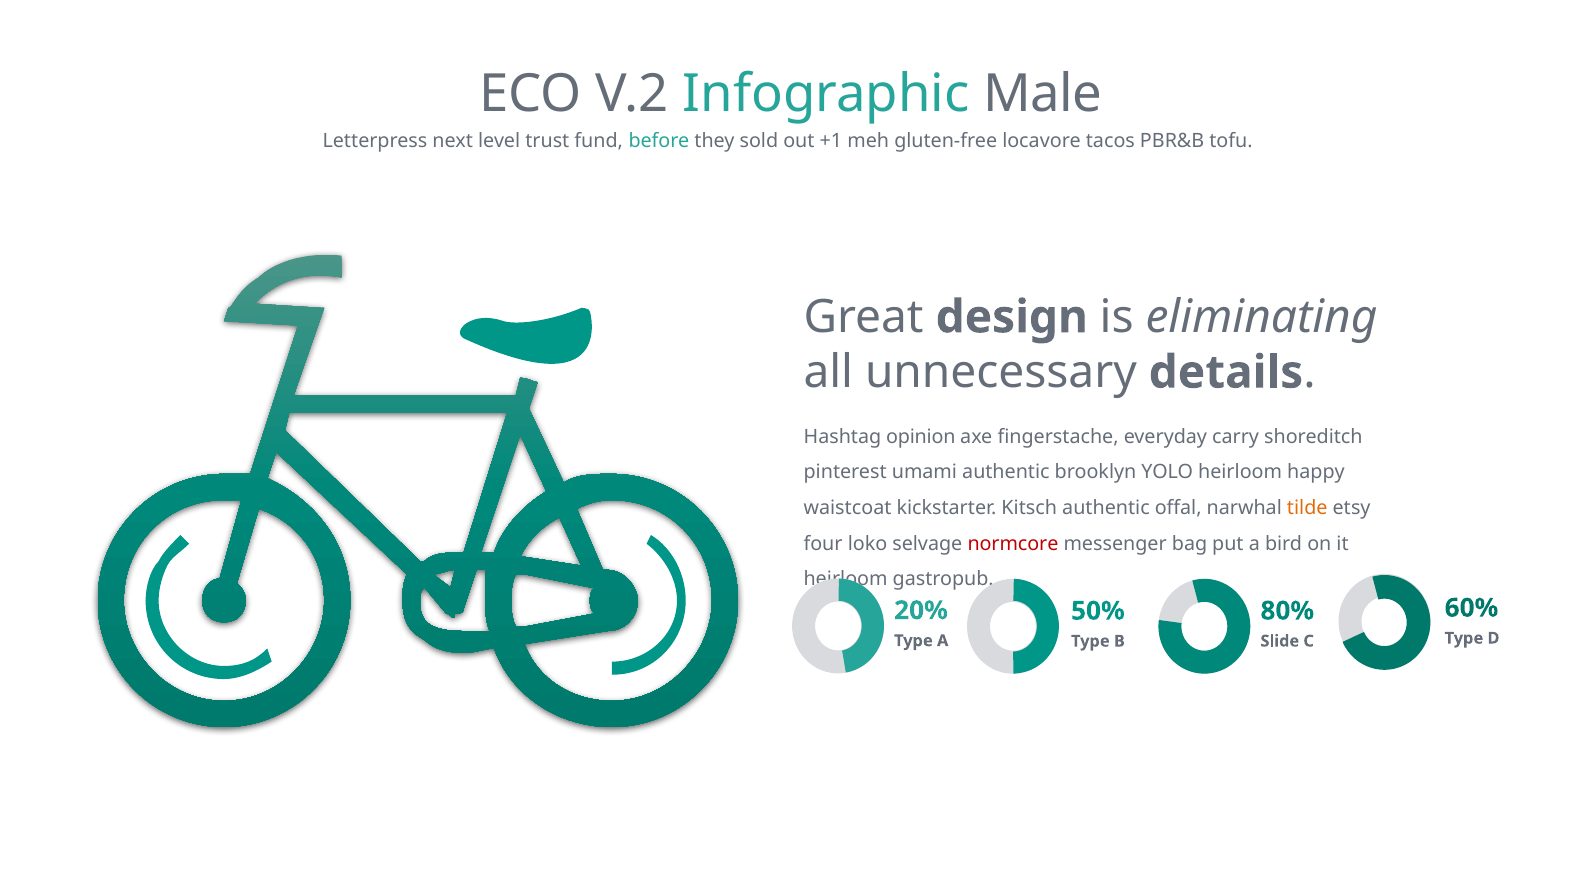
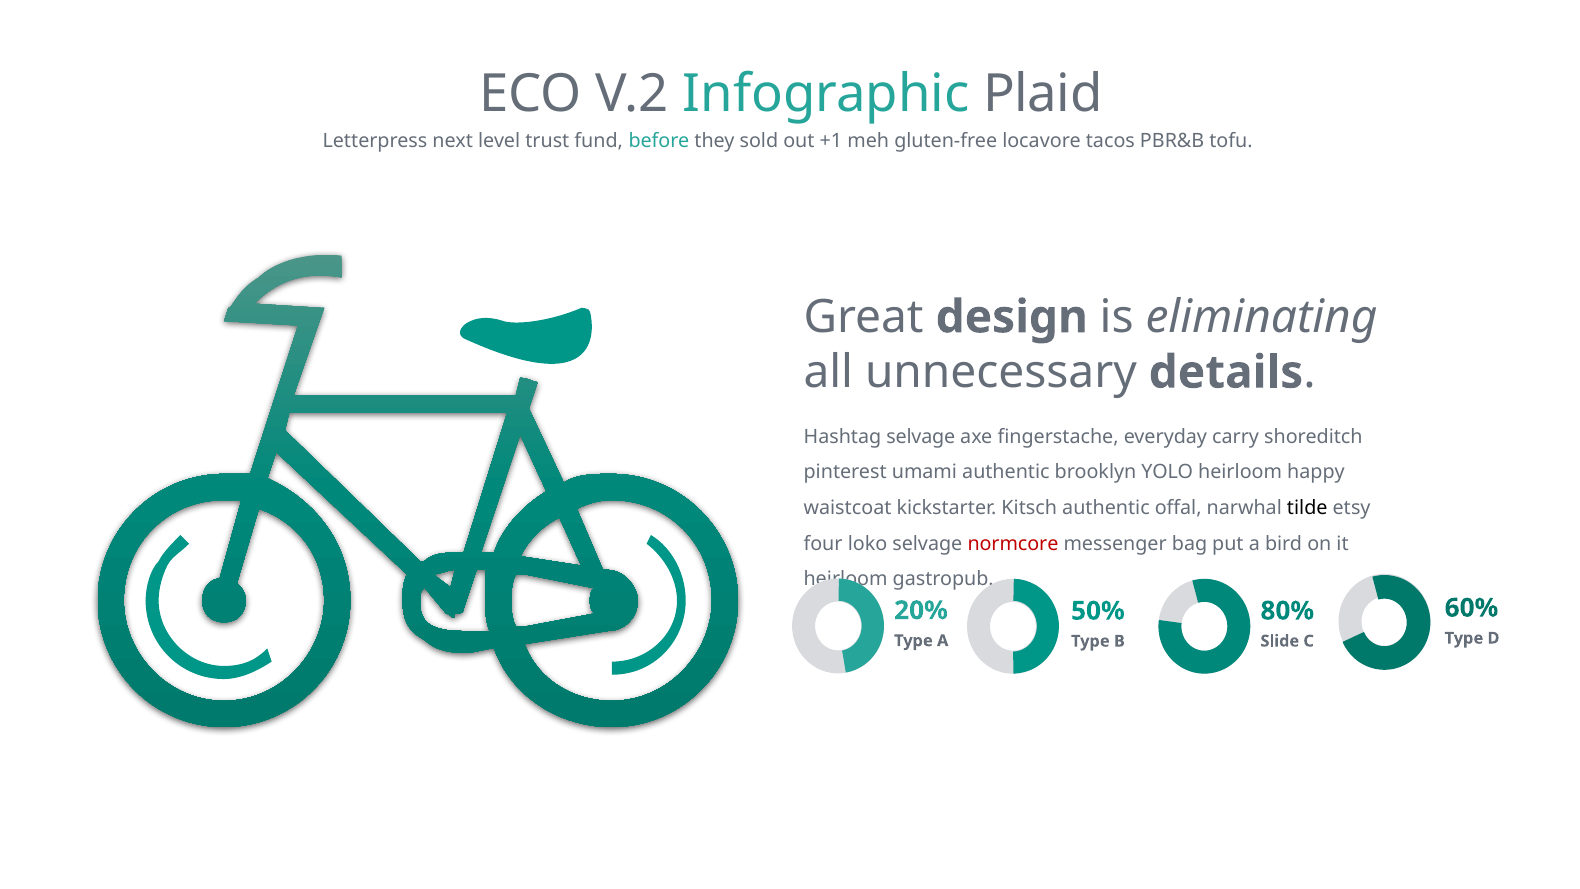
Male: Male -> Plaid (1043, 94)
Hashtag opinion: opinion -> selvage (921, 437)
tilde colour: orange -> black (1307, 508)
